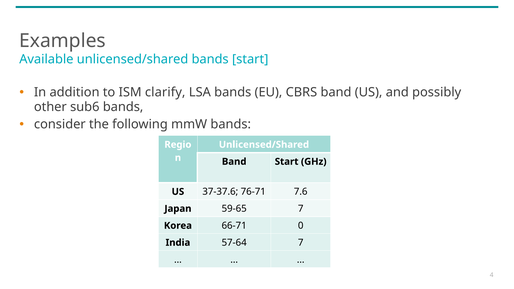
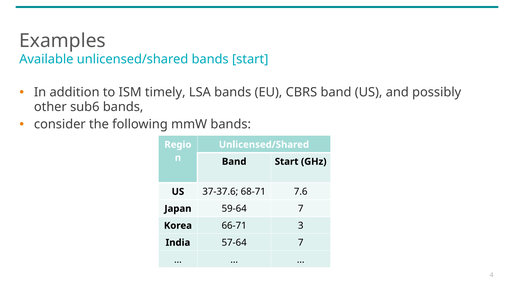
clarify: clarify -> timely (165, 92)
76-71: 76-71 -> 68-71 (253, 192)
59-65: 59-65 -> 59-64 (234, 209)
0: 0 -> 3 (301, 226)
